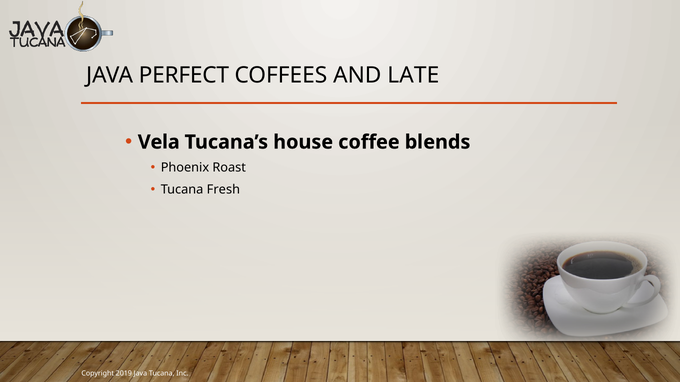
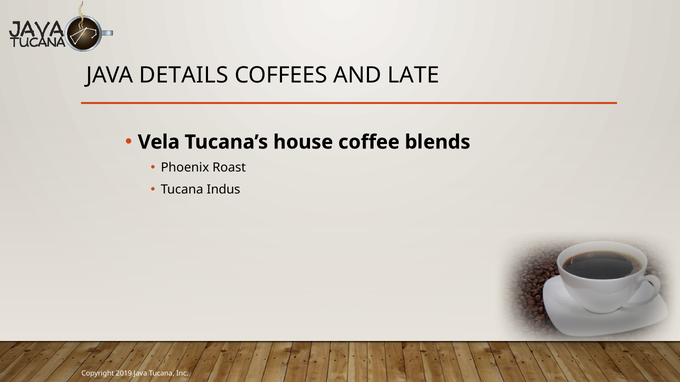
PERFECT: PERFECT -> DETAILS (184, 75)
Fresh: Fresh -> Indus (223, 190)
